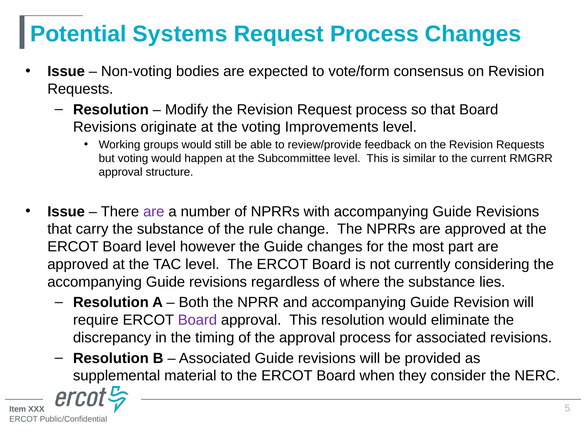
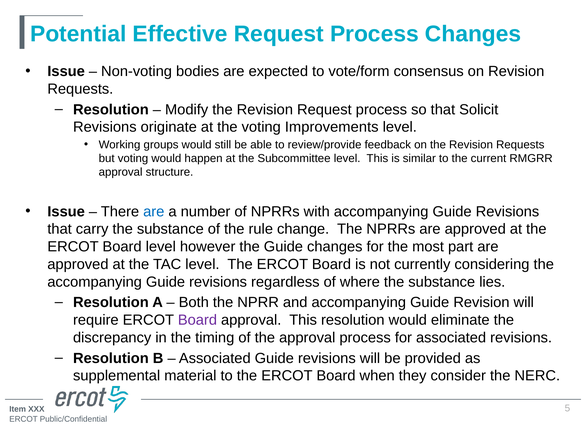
Systems: Systems -> Effective (180, 34)
that Board: Board -> Solicit (479, 110)
are colour: purple -> blue (154, 212)
